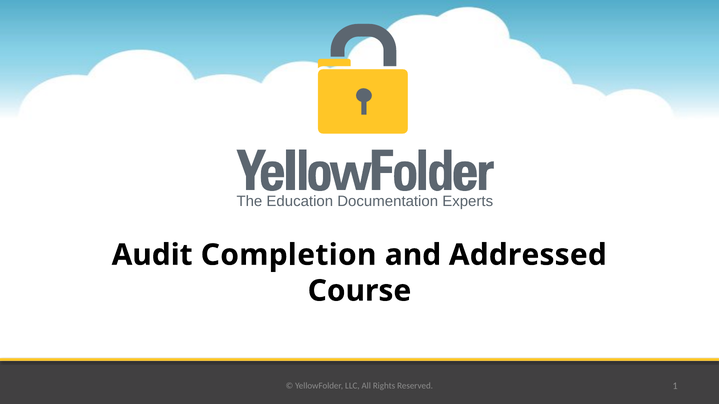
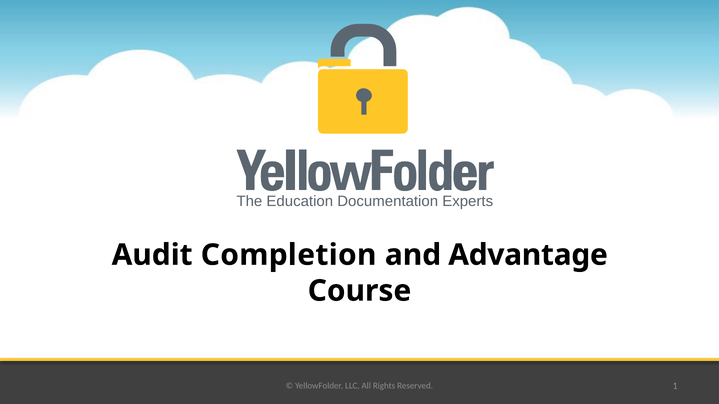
Addressed: Addressed -> Advantage (528, 255)
